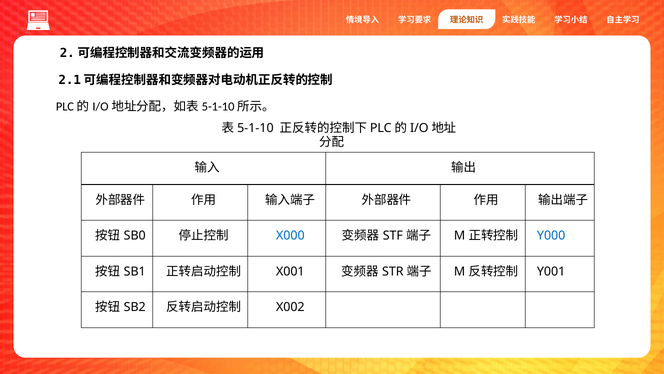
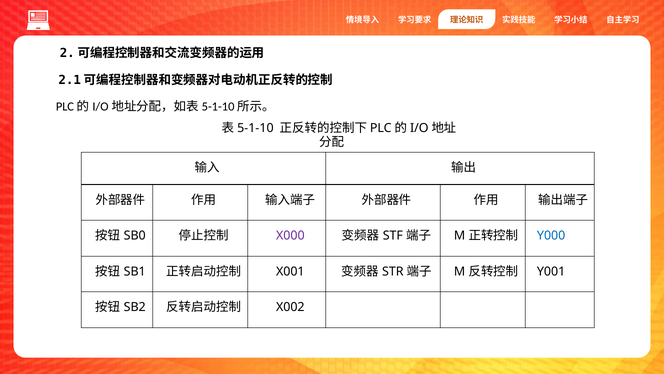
X000 colour: blue -> purple (290, 235)
